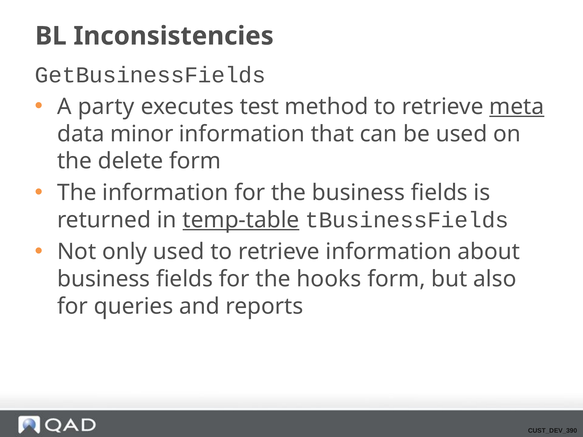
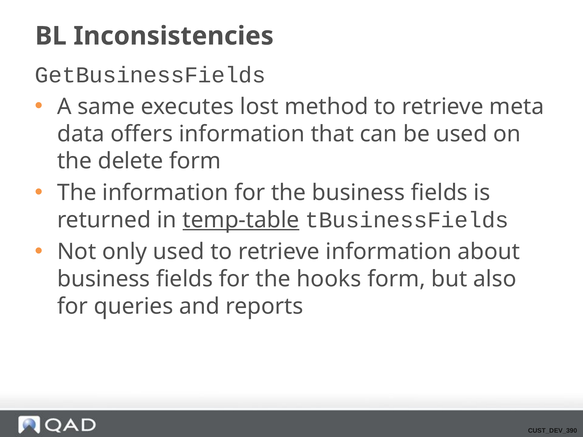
party: party -> same (106, 107)
test: test -> lost (259, 107)
meta underline: present -> none (517, 107)
minor: minor -> offers (142, 134)
